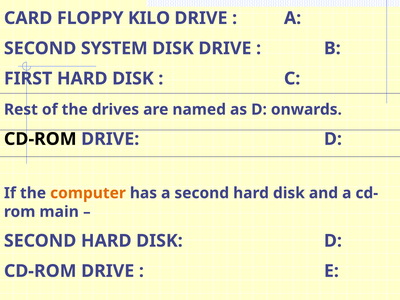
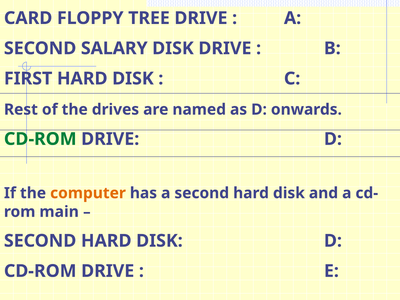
KILO: KILO -> TREE (149, 18)
SYSTEM: SYSTEM -> SALARY (114, 48)
CD-ROM colour: black -> green (40, 139)
